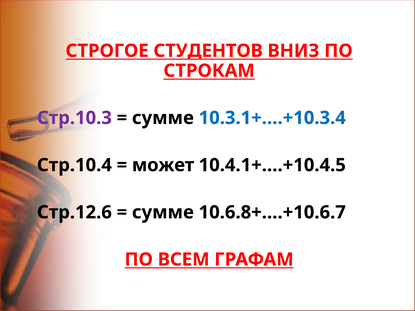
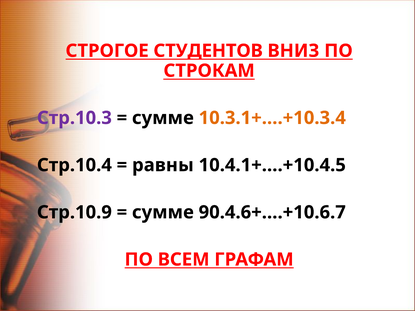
10.3.1+….+10.3.4 colour: blue -> orange (272, 118)
может: может -> равны (163, 165)
Стр.12.6: Стр.12.6 -> Стр.10.9 (74, 212)
10.6.8+….+10.6.7: 10.6.8+….+10.6.7 -> 90.4.6+….+10.6.7 (272, 212)
